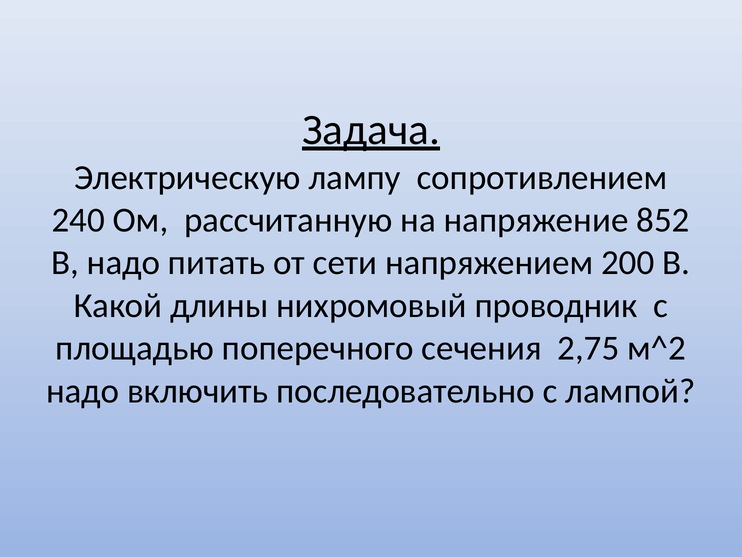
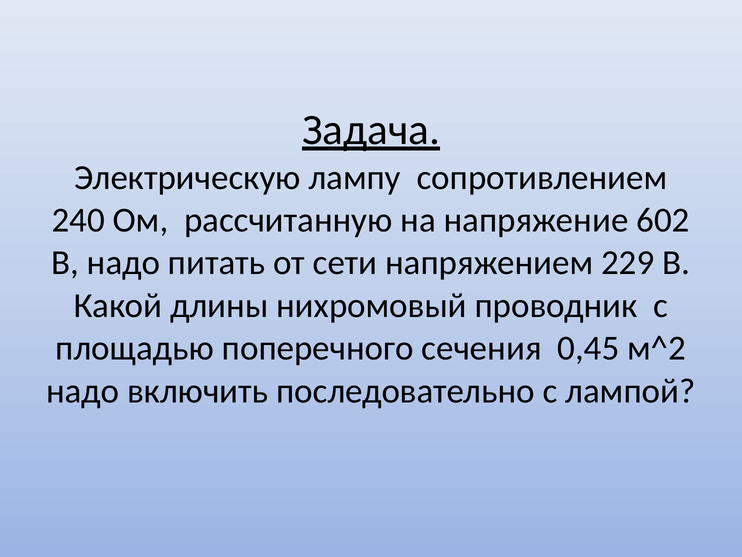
852: 852 -> 602 (663, 220)
200: 200 -> 229 (628, 263)
2,75: 2,75 -> 0,45 (588, 348)
